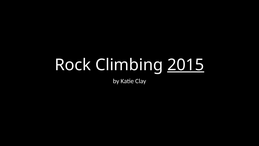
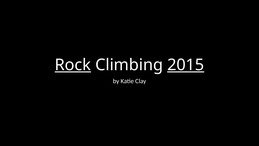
Rock underline: none -> present (73, 65)
